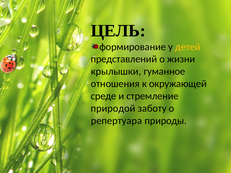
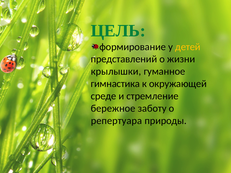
ЦЕЛЬ colour: black -> green (118, 31)
отношения: отношения -> гимнастика (115, 84)
природой: природой -> бережное (113, 108)
